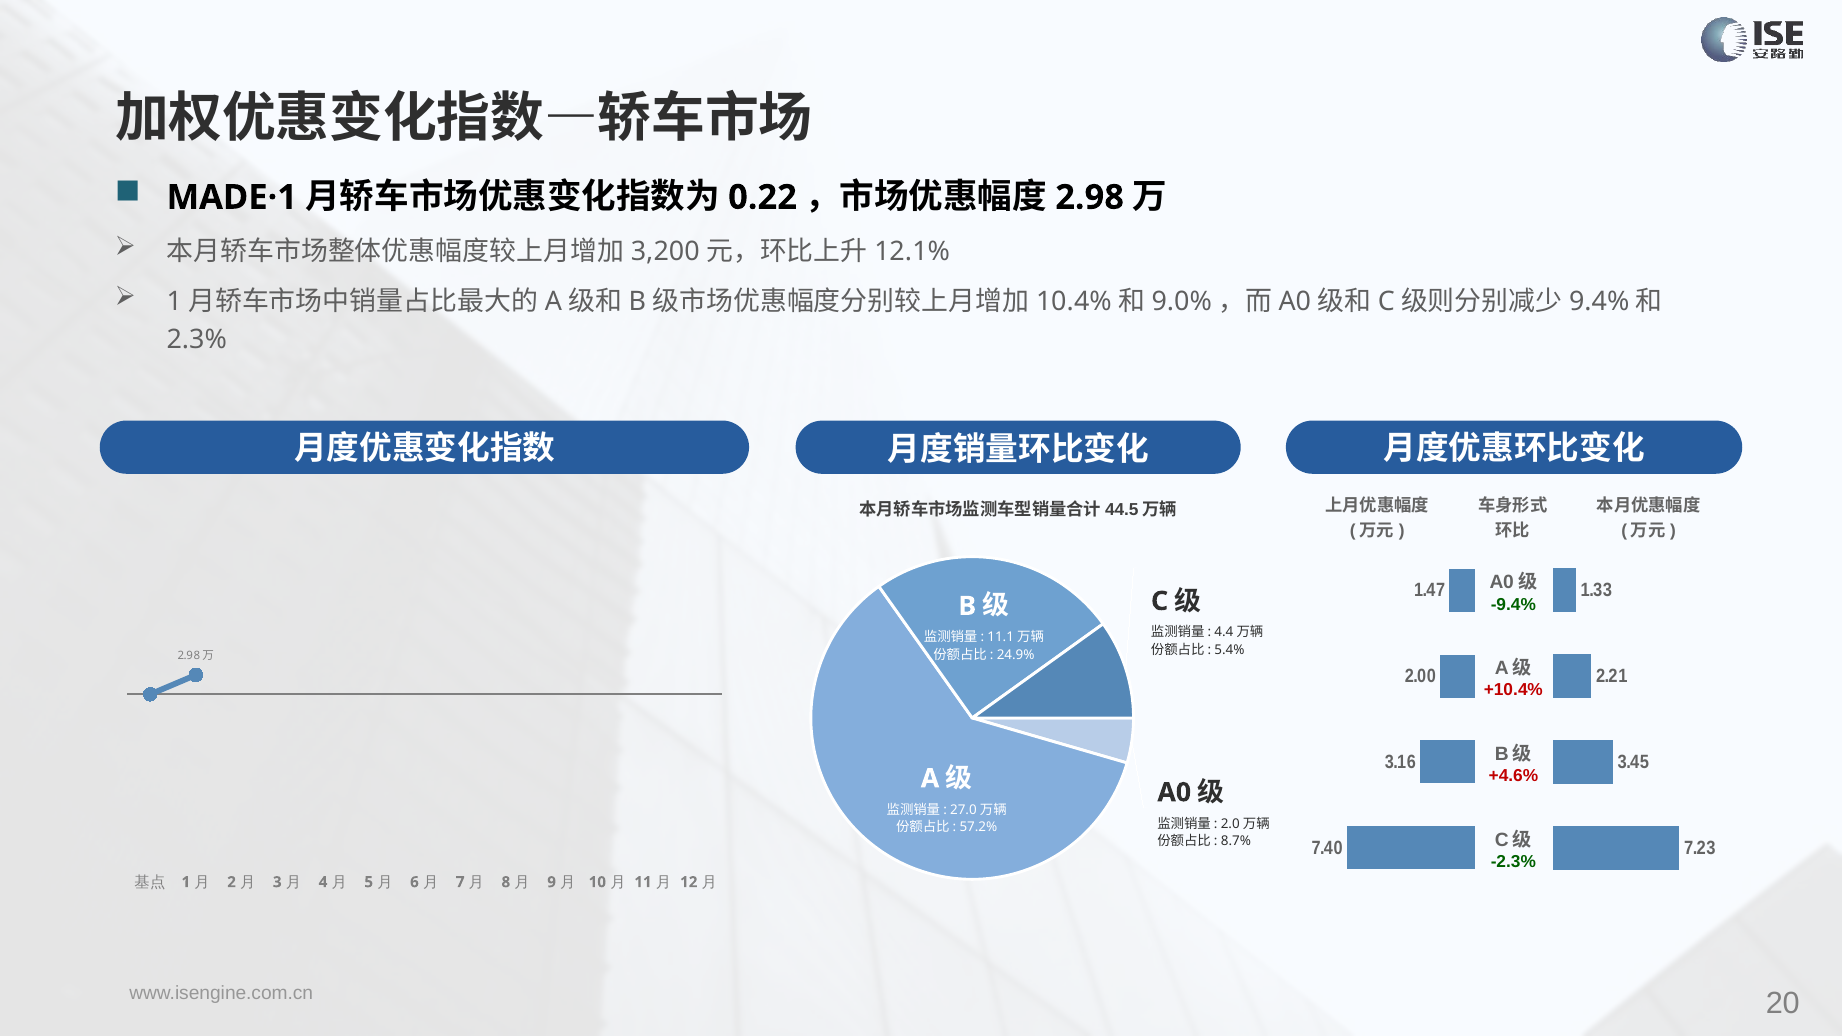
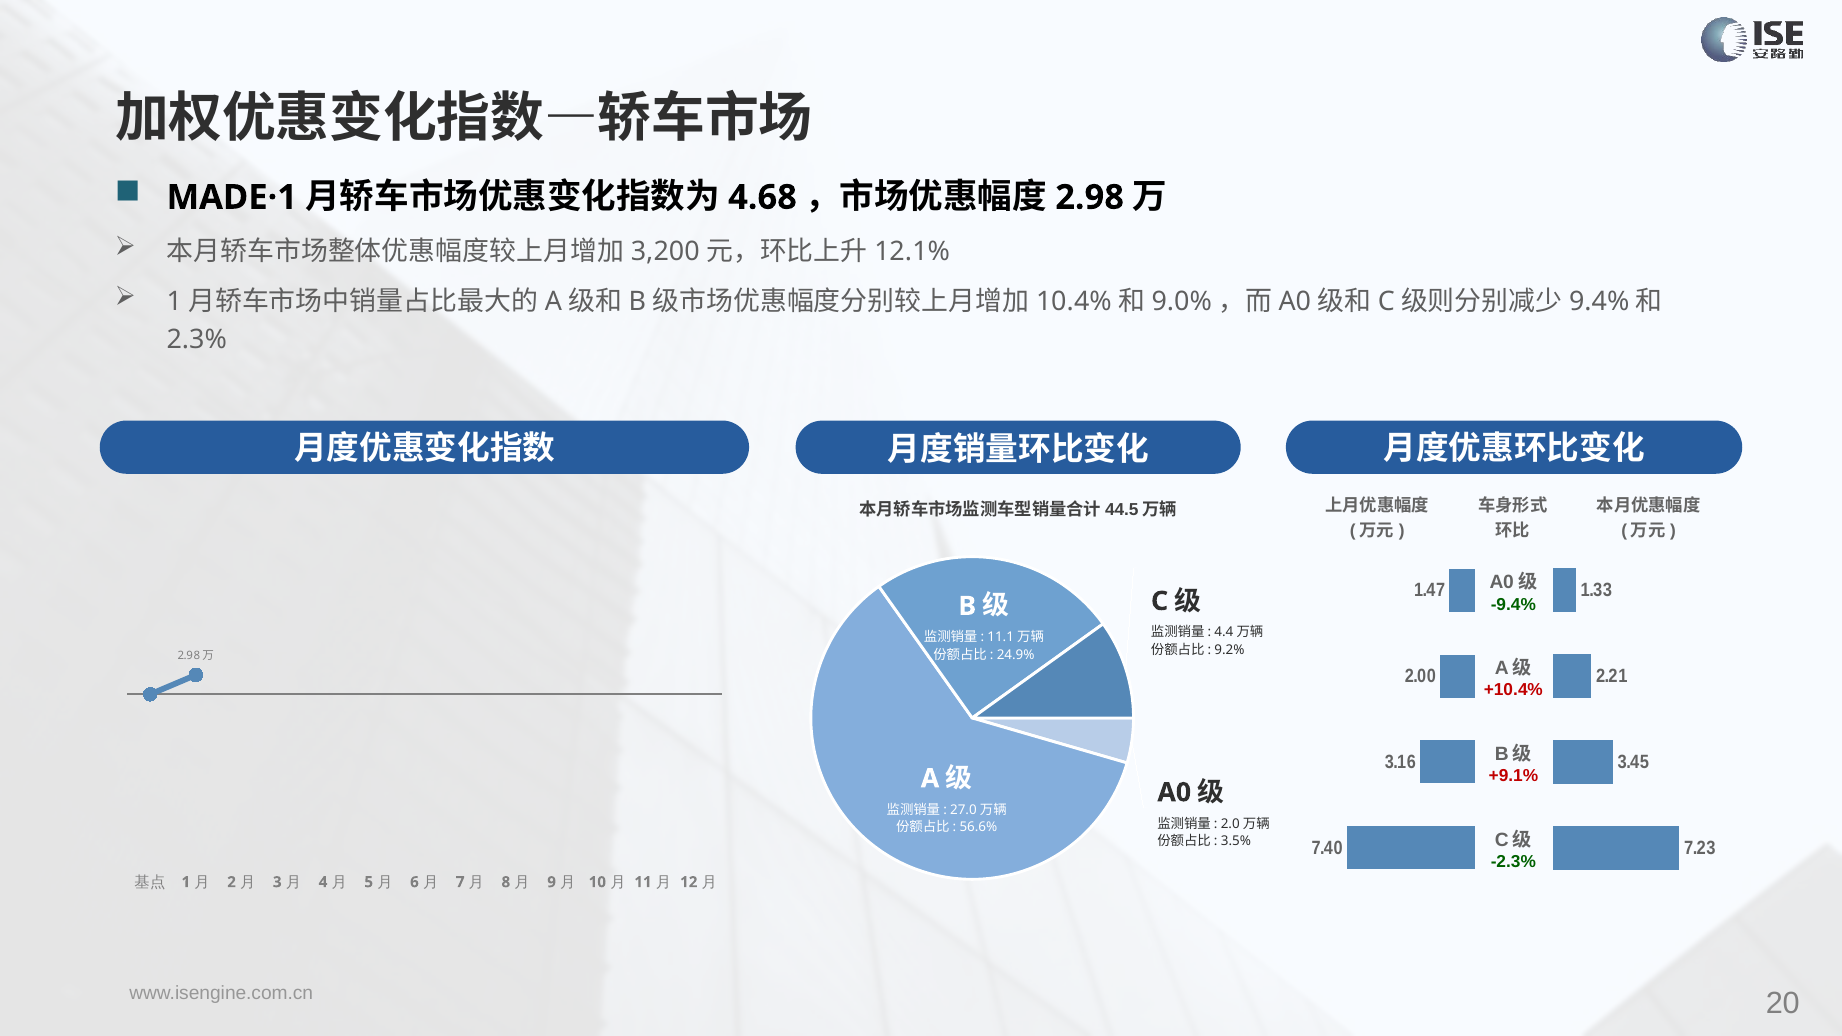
0.22: 0.22 -> 4.68 (763, 197)
5.4%: 5.4% -> 9.2% (1229, 650)
+4.6%: +4.6% -> +9.1% (1513, 776)
57.2%: 57.2% -> 56.6% (978, 827)
8.7%: 8.7% -> 3.5% (1236, 841)
